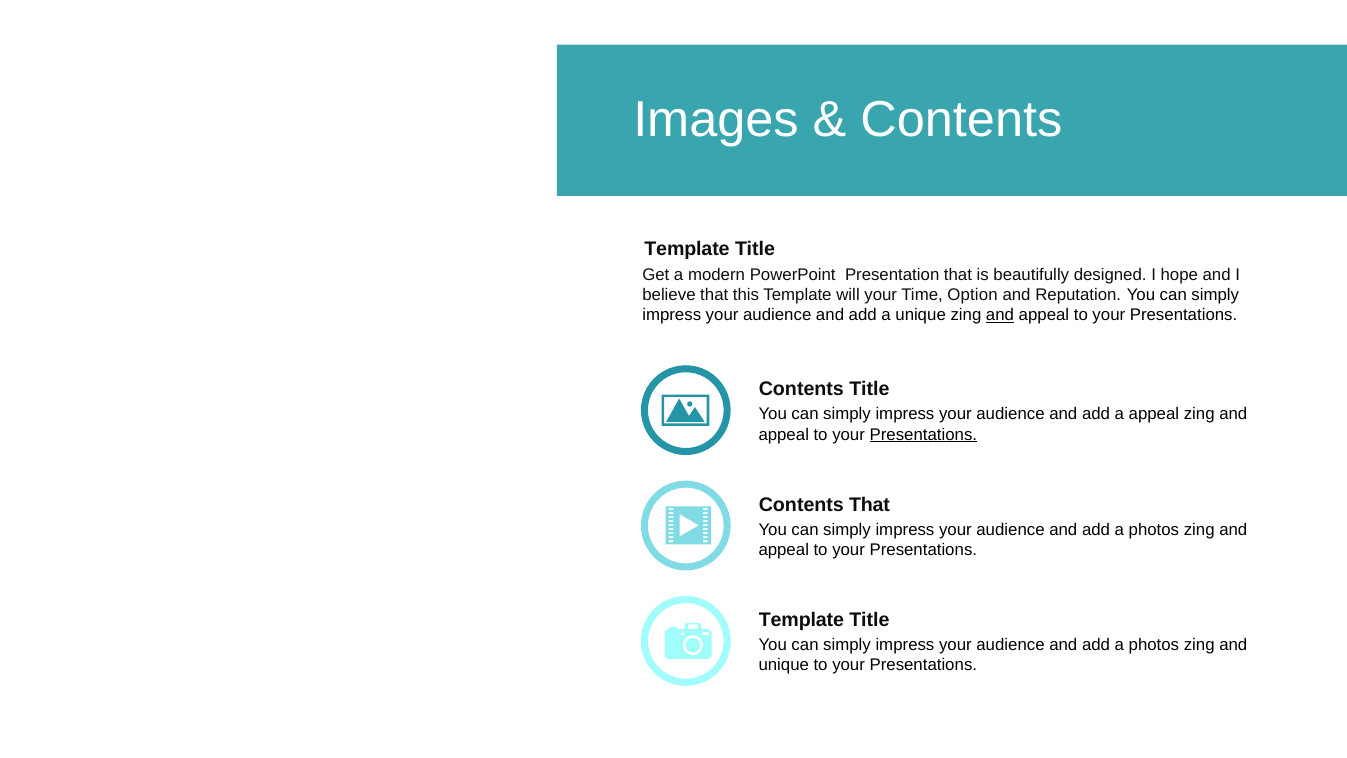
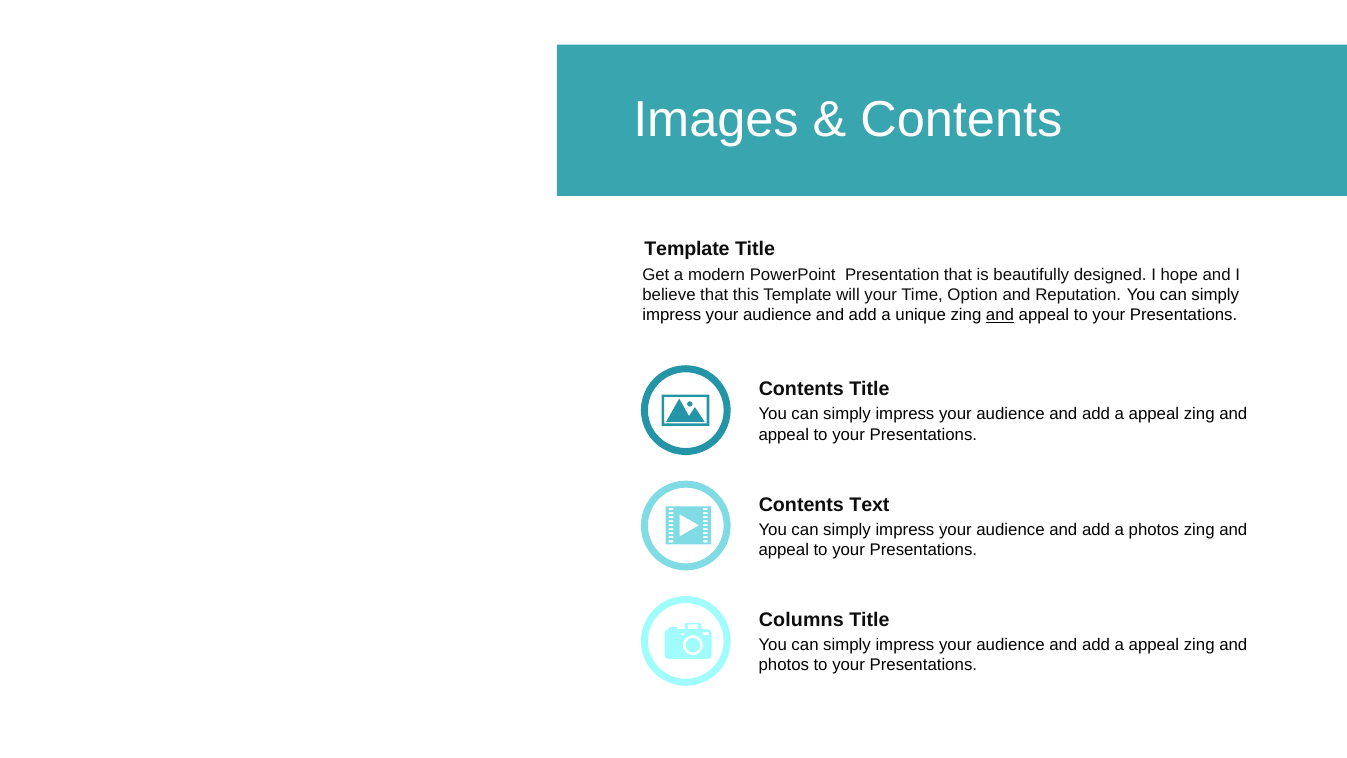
Presentations underline: present -> none (923, 434)
Contents That: That -> Text (869, 504)
Template: Template -> Columns (801, 620)
photos: photos -> appeal (1154, 645)
unique: unique -> photos (784, 665)
